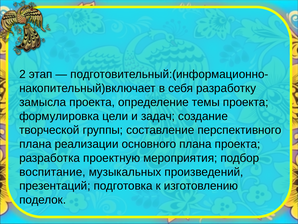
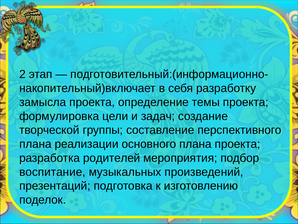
проектную: проектную -> родителей (112, 158)
